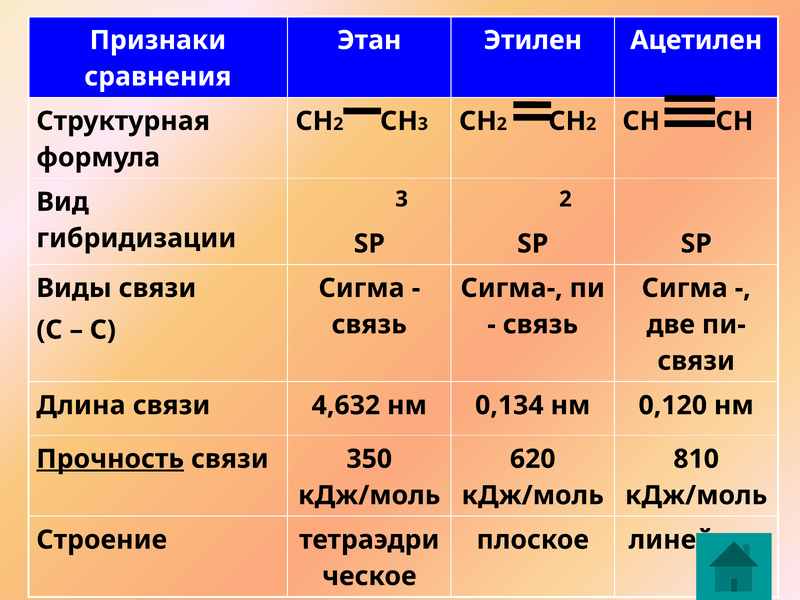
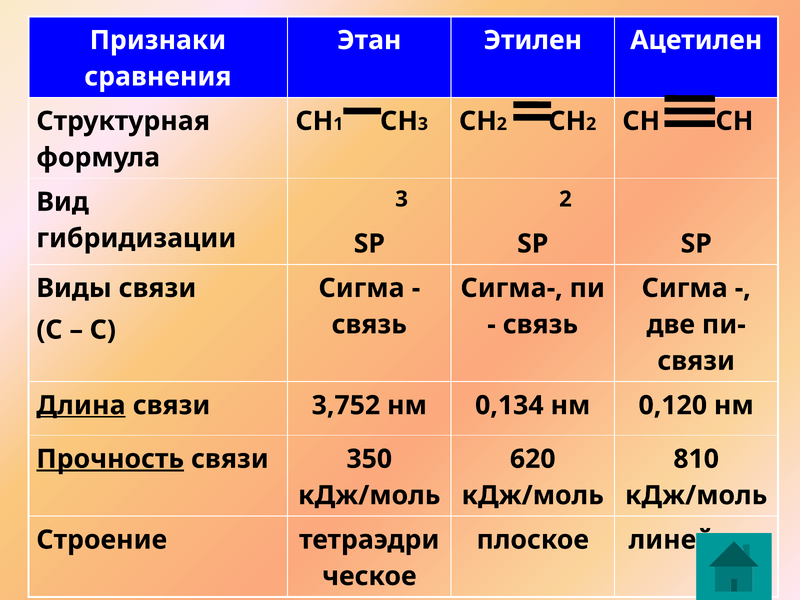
2: 2 -> 1 (338, 124)
Длина underline: none -> present (81, 405)
4,632: 4,632 -> 3,752 (346, 405)
